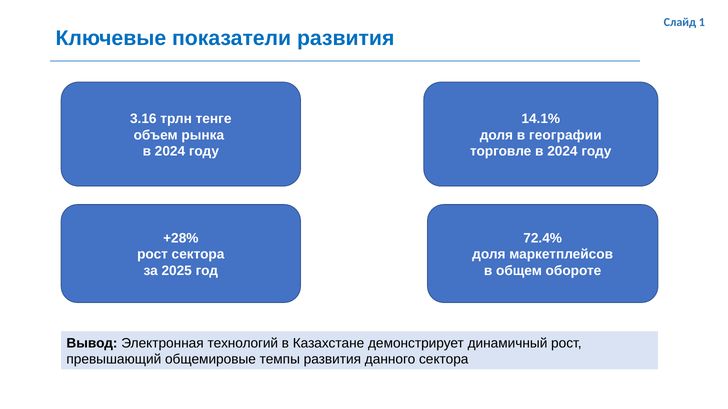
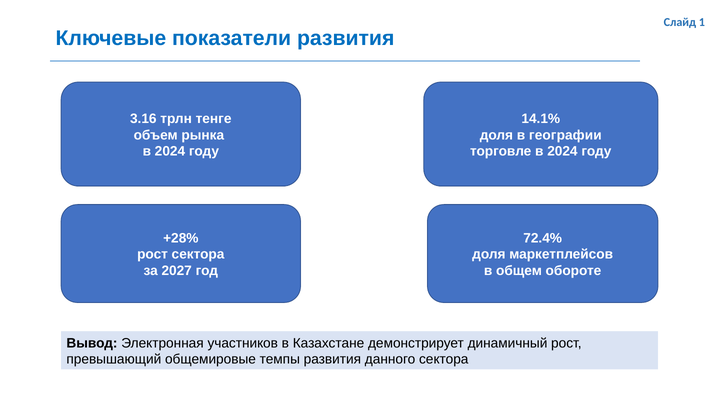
2025: 2025 -> 2027 (177, 271)
технологий: технологий -> участников (243, 343)
